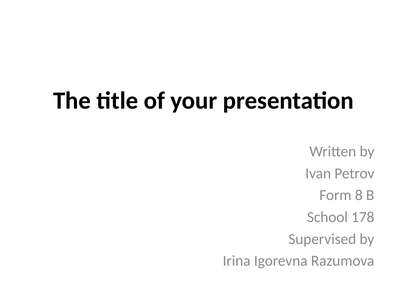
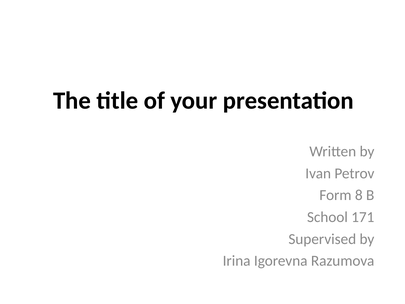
178: 178 -> 171 (363, 217)
